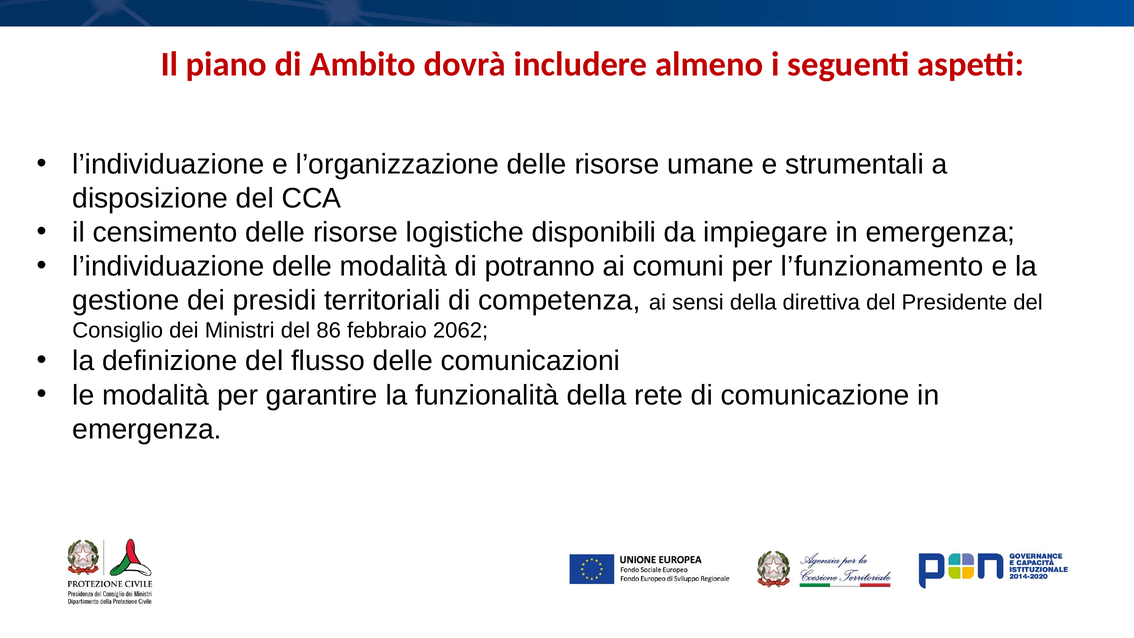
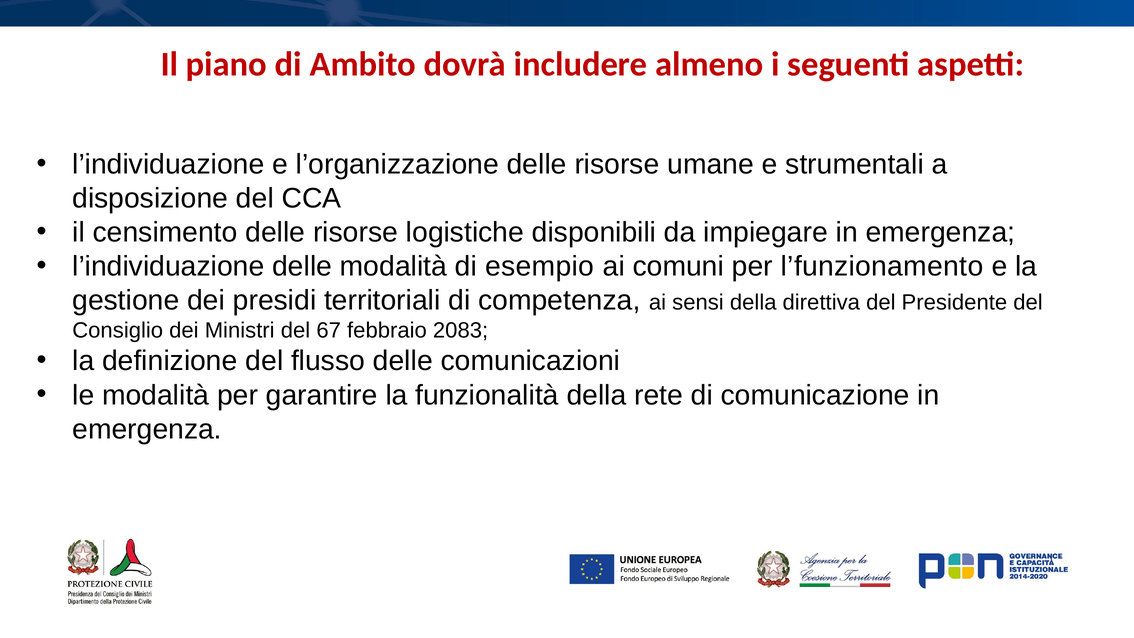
potranno: potranno -> esempio (540, 267)
86: 86 -> 67 (329, 330)
2062: 2062 -> 2083 (461, 330)
